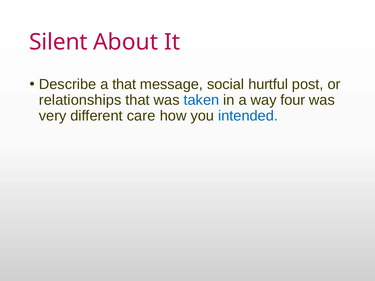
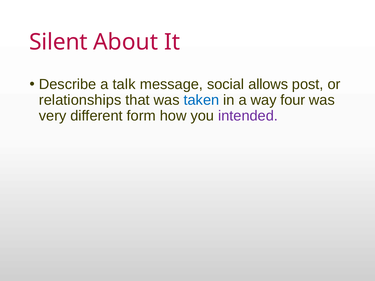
a that: that -> talk (124, 85)
hurtful: hurtful -> allows (268, 85)
care: care -> form (141, 116)
intended colour: blue -> purple (248, 116)
